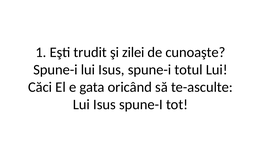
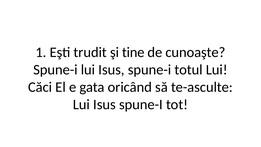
zilei: zilei -> tine (133, 52)
